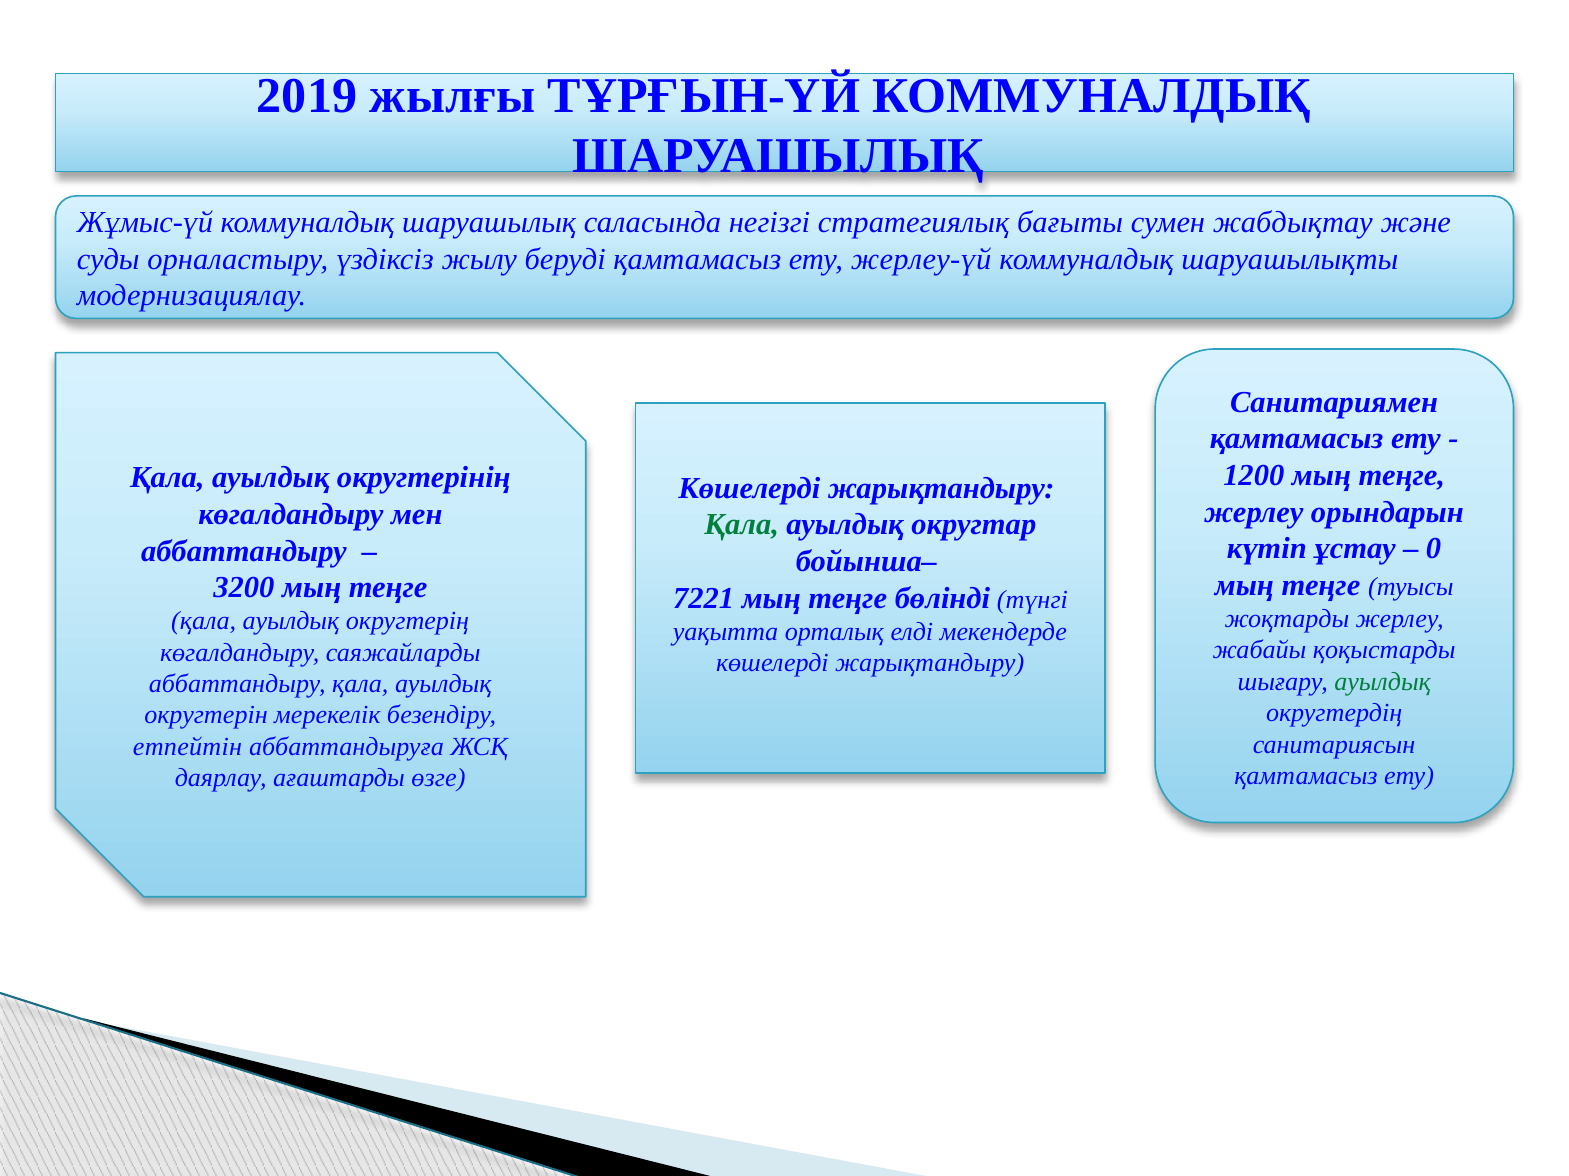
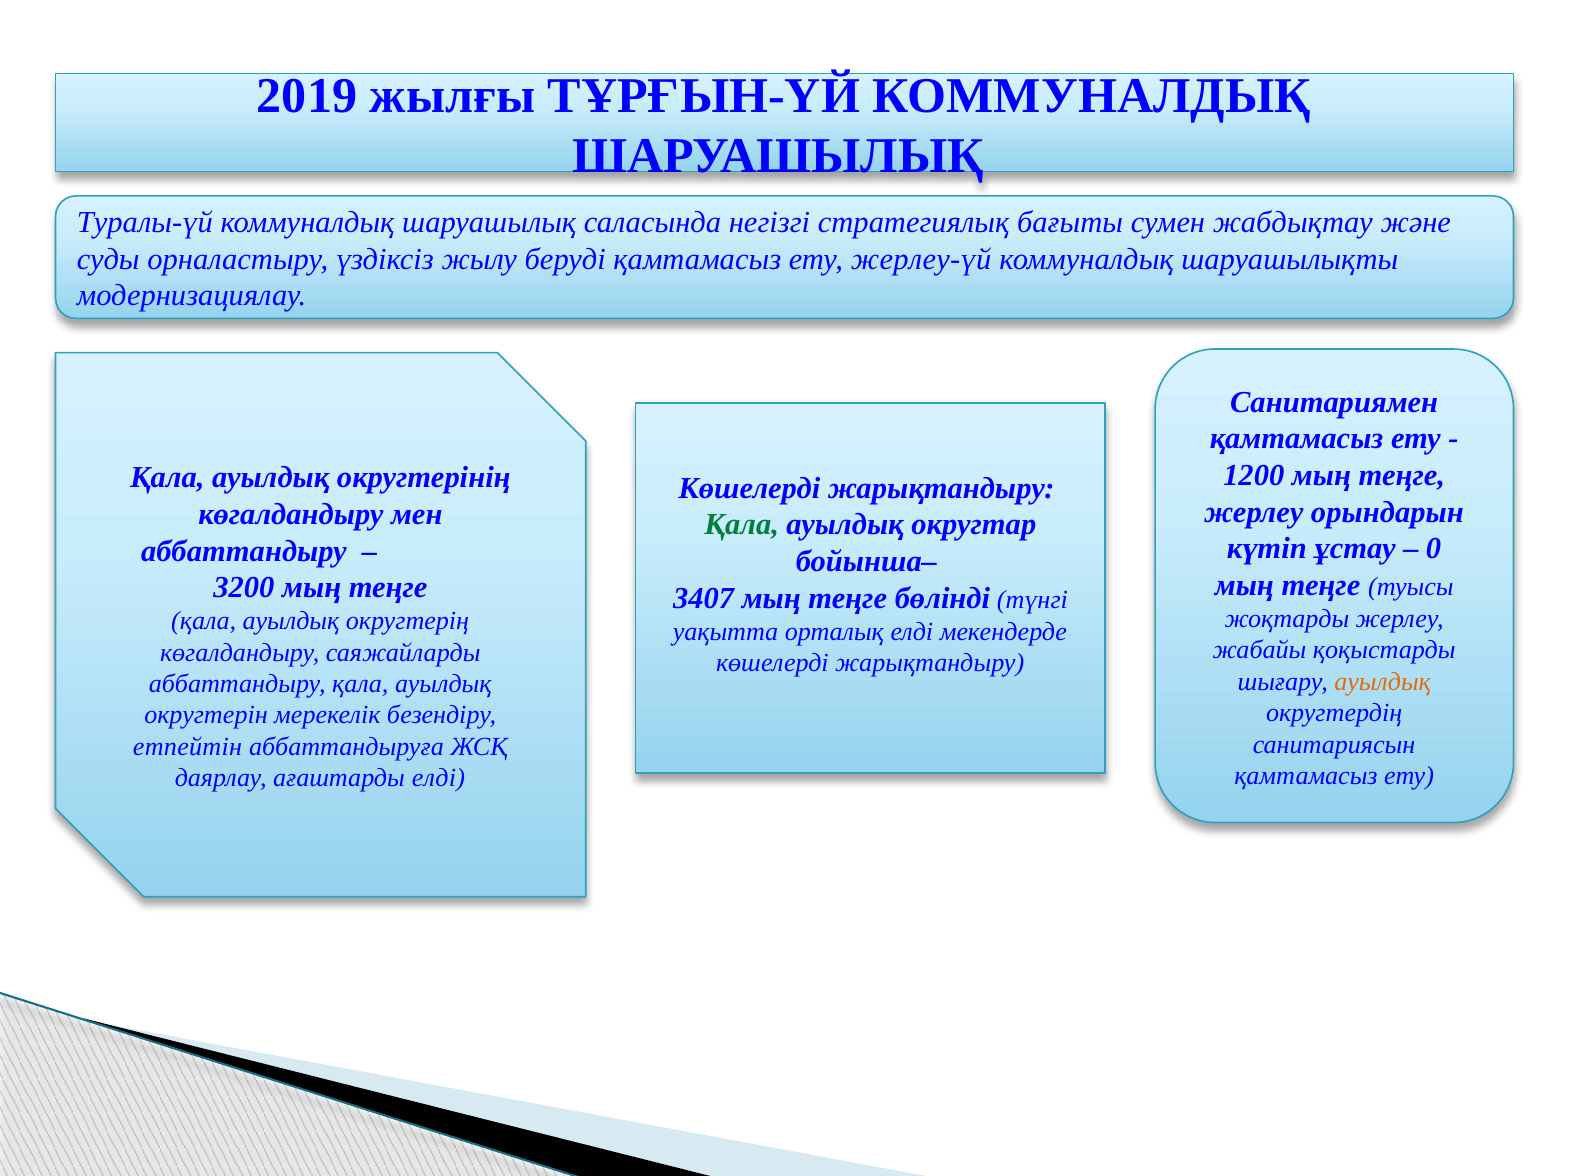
Жұмыс-үй: Жұмыс-үй -> Туралы-үй (145, 223)
7221: 7221 -> 3407 (704, 598)
ауылдық colour: green -> orange (1383, 682)
ағаштарды өзге: өзге -> елді (438, 779)
